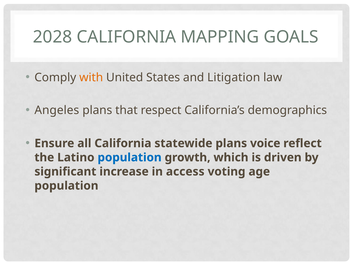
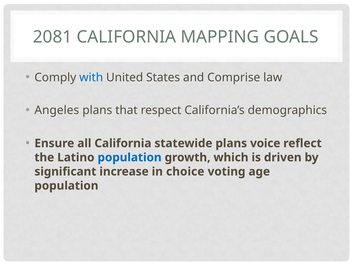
2028: 2028 -> 2081 (53, 37)
with colour: orange -> blue (91, 77)
Litigation: Litigation -> Comprise (234, 77)
access: access -> choice (185, 171)
